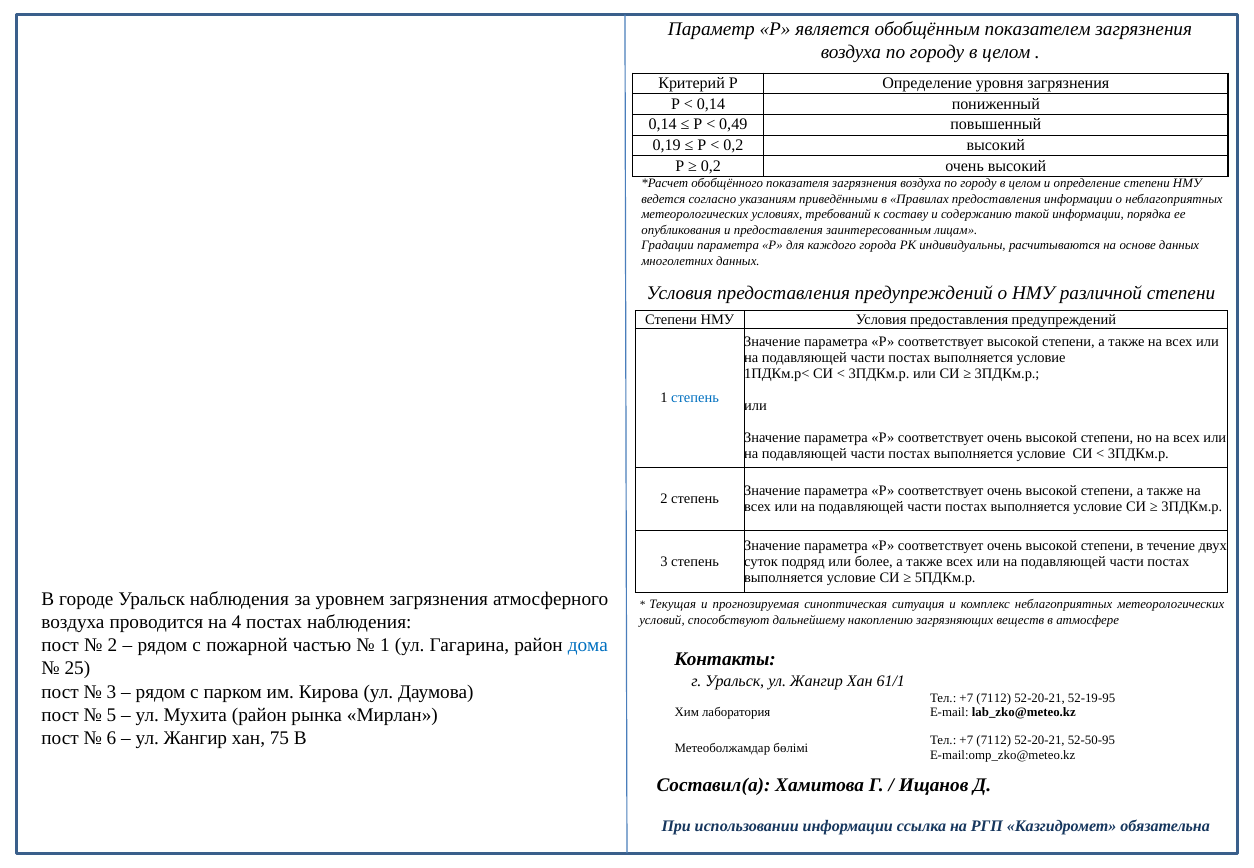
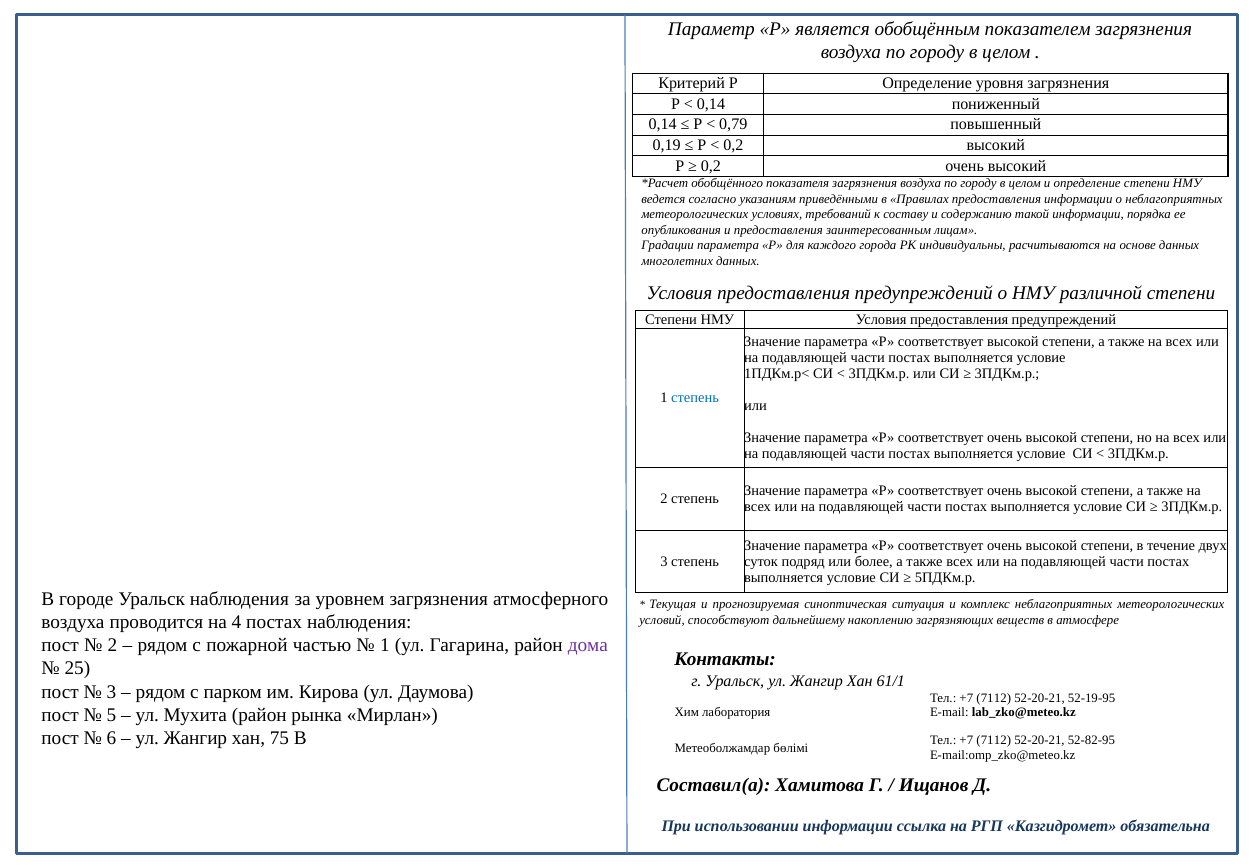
0,49: 0,49 -> 0,79 (733, 124)
дома colour: blue -> purple (588, 646)
52-50-95: 52-50-95 -> 52-82-95 (1091, 741)
